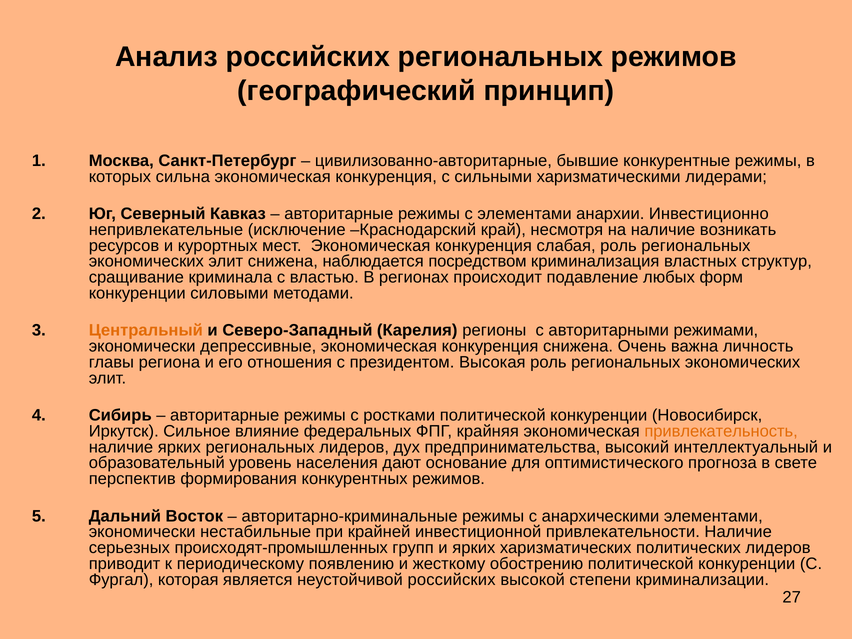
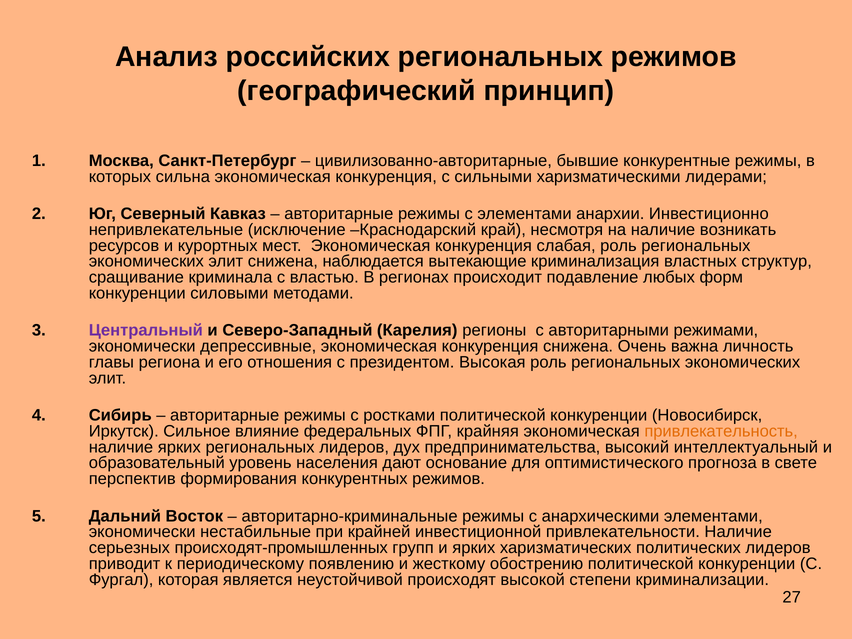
посредством: посредством -> вытекающие (477, 261)
Центральный colour: orange -> purple (146, 330)
неустойчивой российских: российских -> происходят (452, 580)
